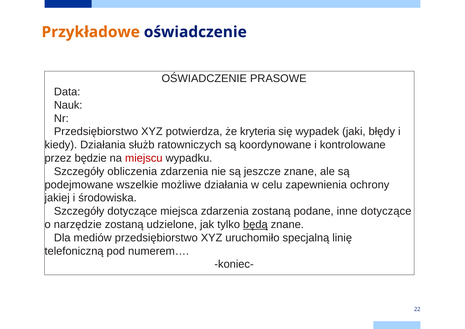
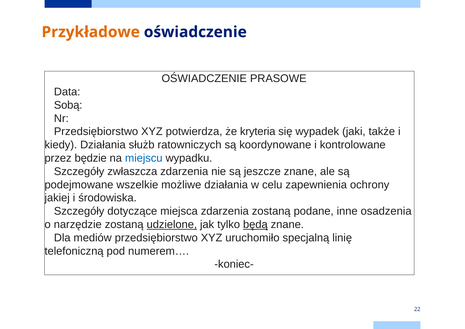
Nauk: Nauk -> Sobą (68, 105)
błędy: błędy -> także (382, 132)
miejscu colour: red -> blue (144, 158)
obliczenia: obliczenia -> zwłaszcza (132, 171)
inne dotyczące: dotyczące -> osadzenia (386, 211)
udzielone underline: none -> present (172, 224)
